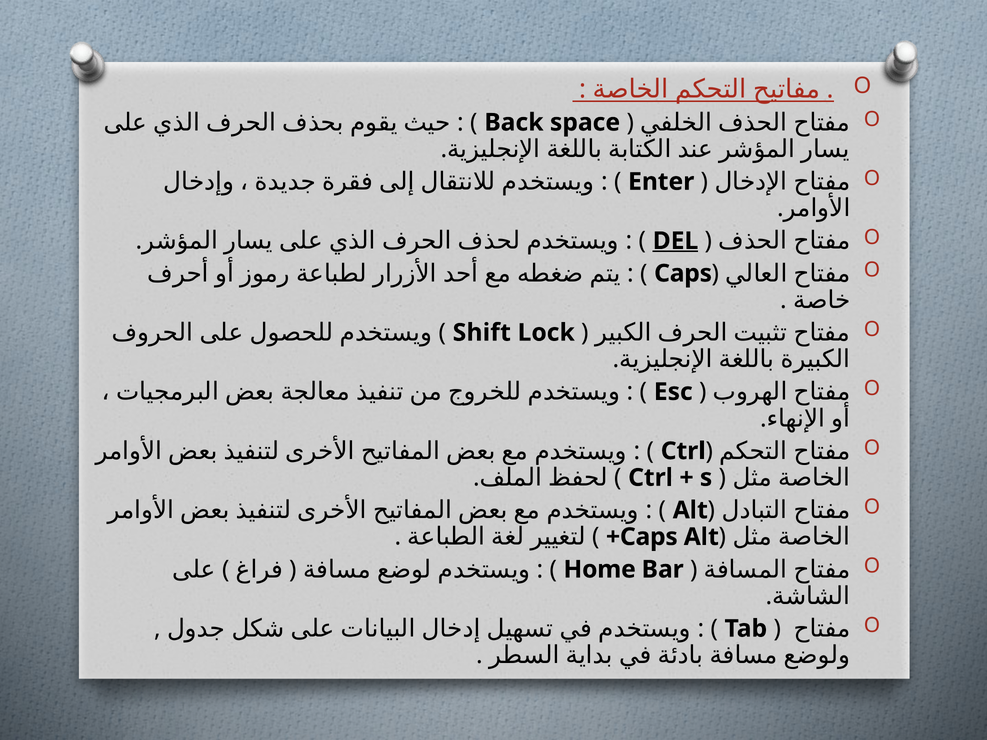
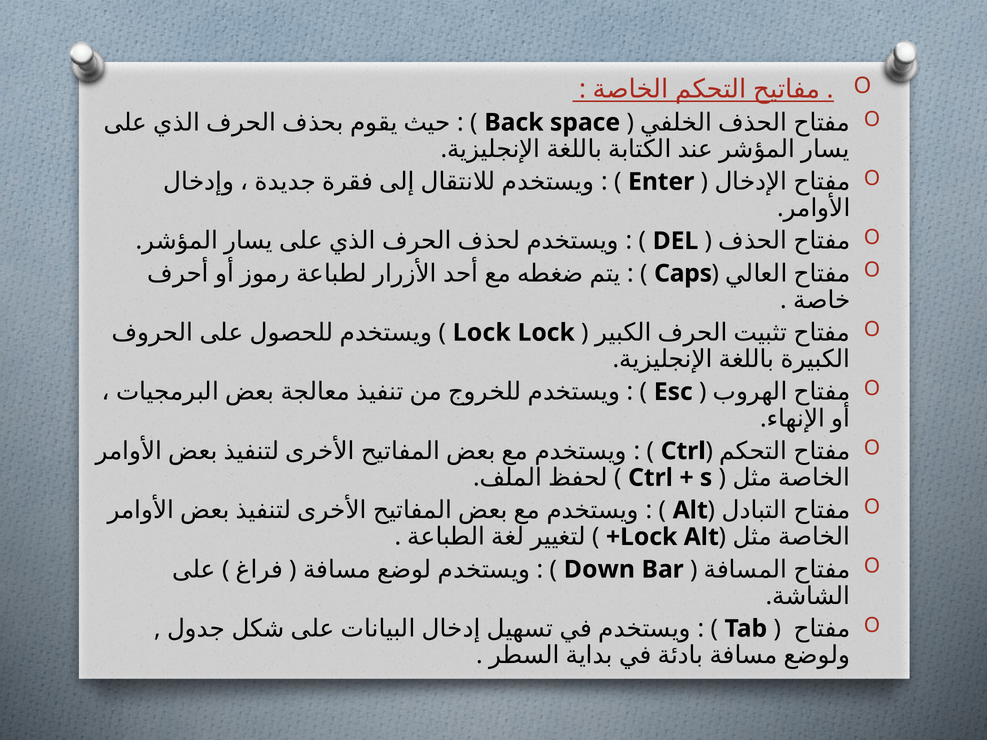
DEL underline: present -> none (675, 241)
Shift: Shift -> Lock (482, 333)
Caps: Caps -> Lock (649, 537)
Home: Home -> Down (599, 570)
